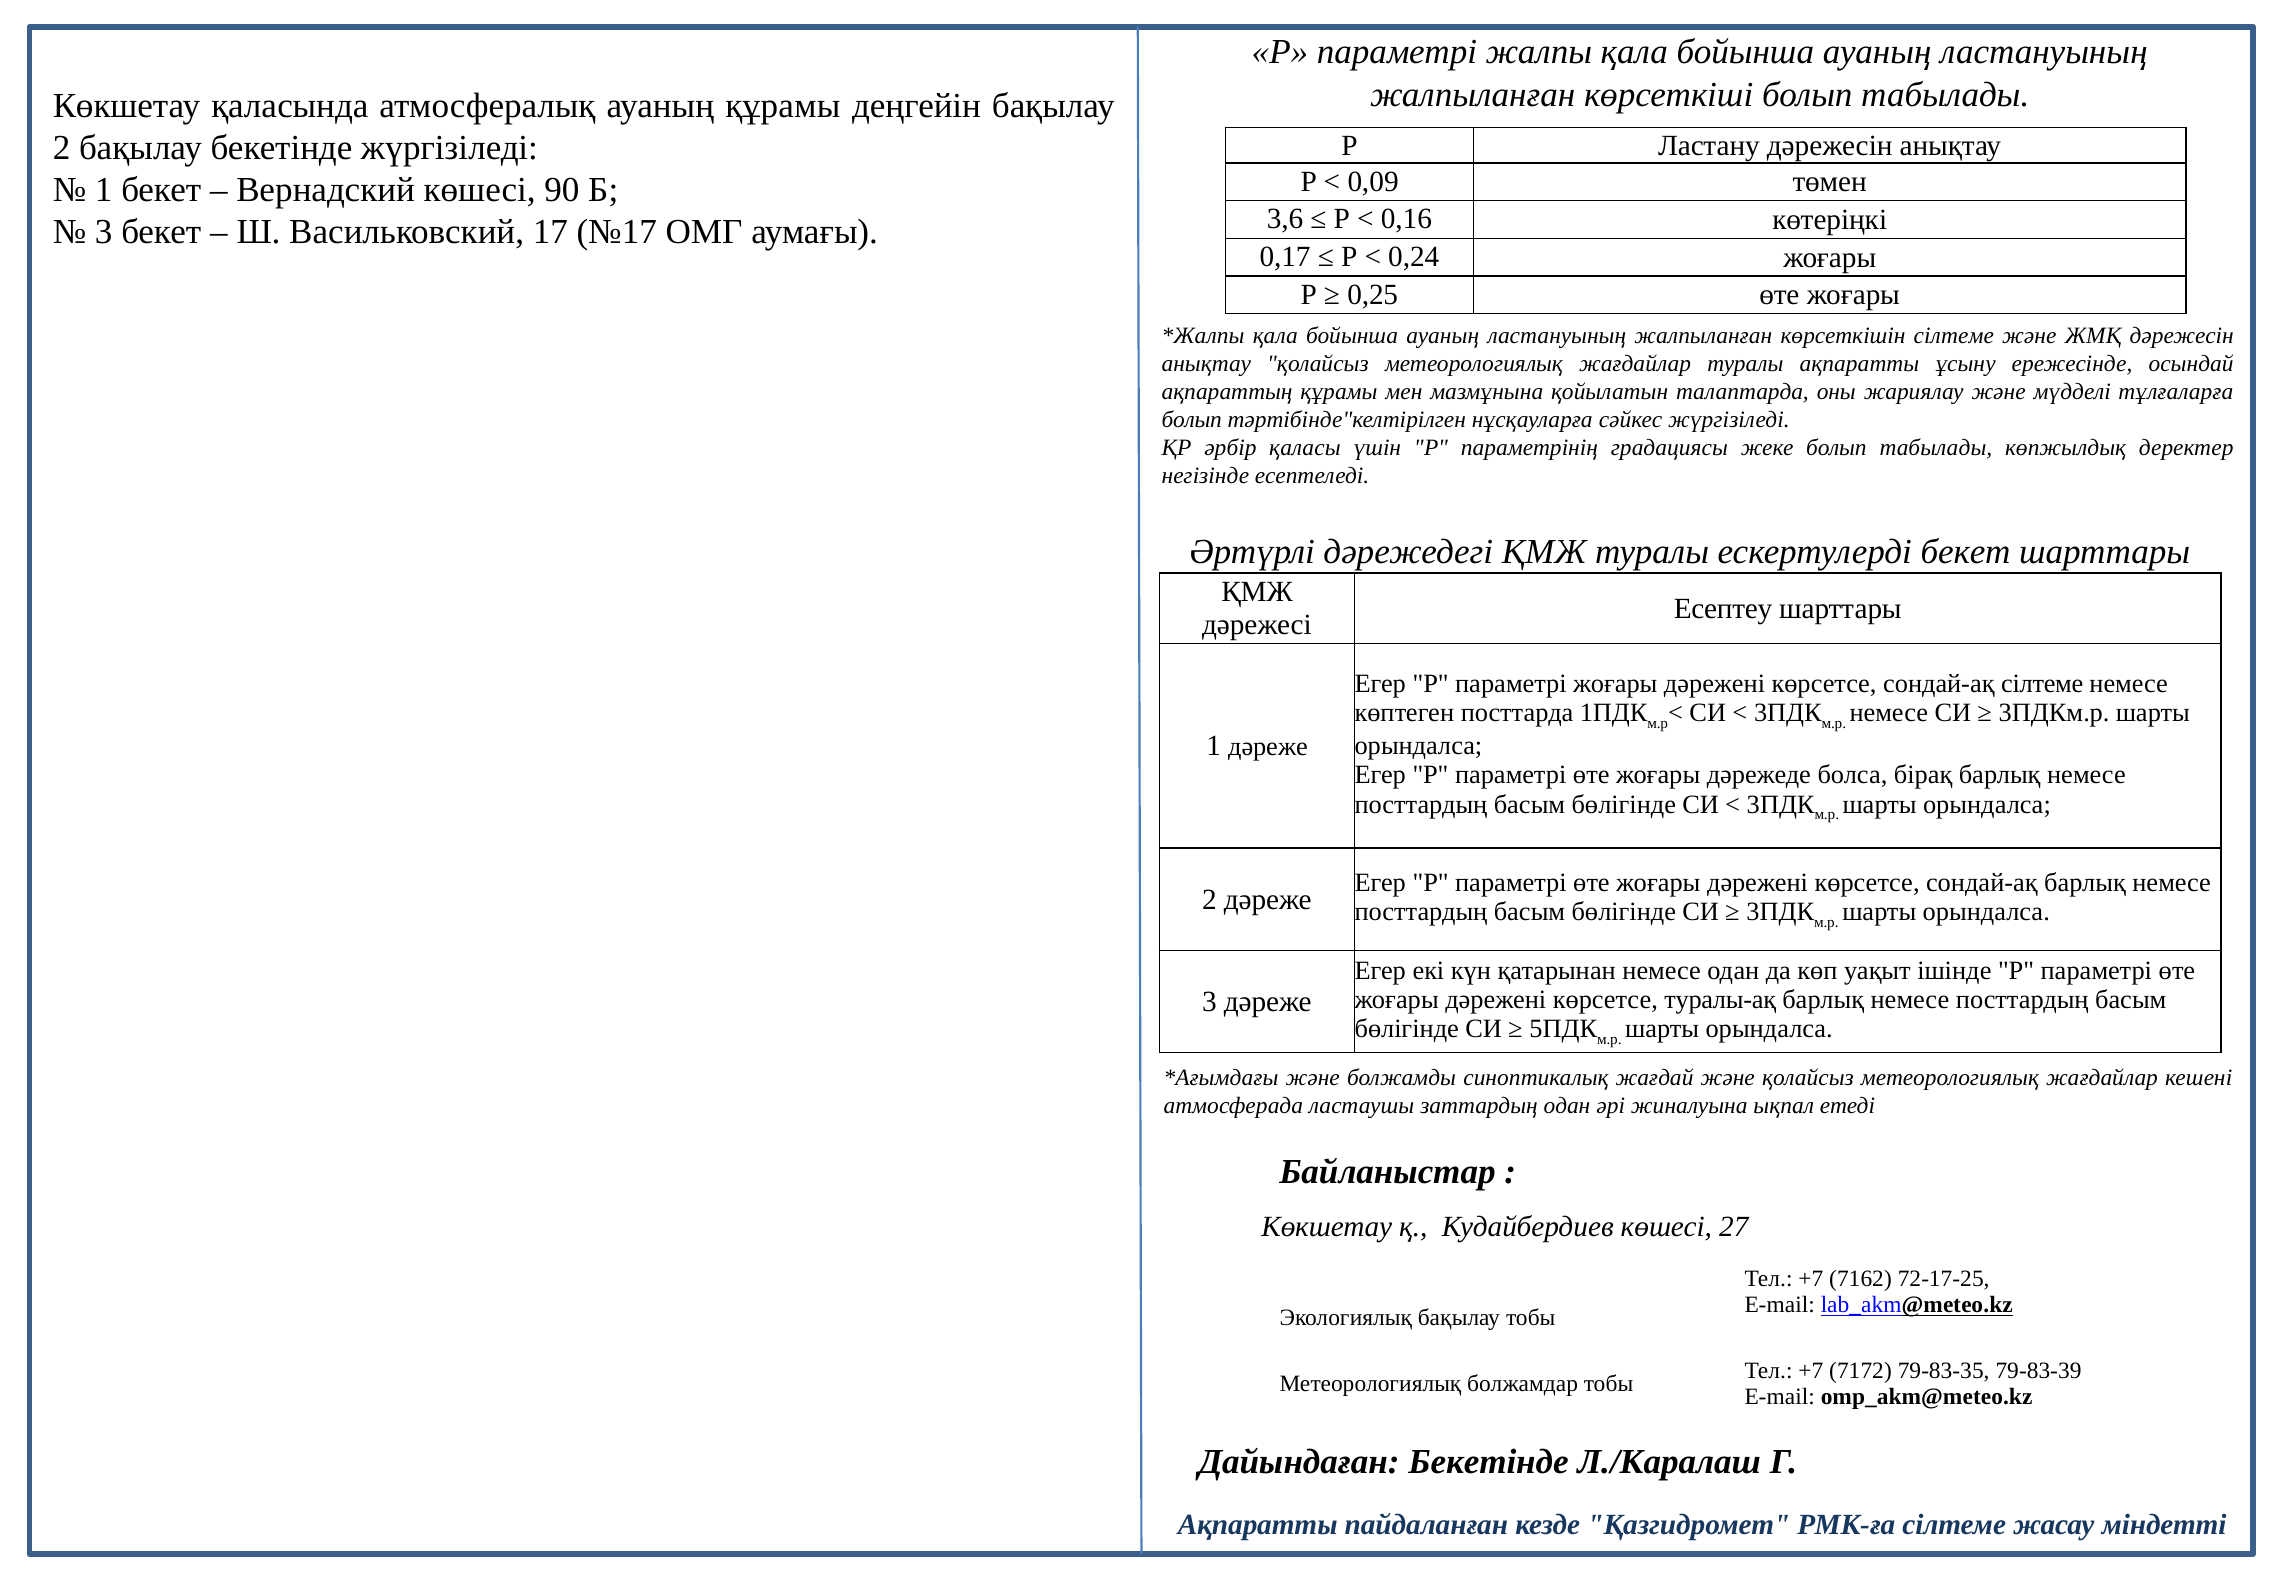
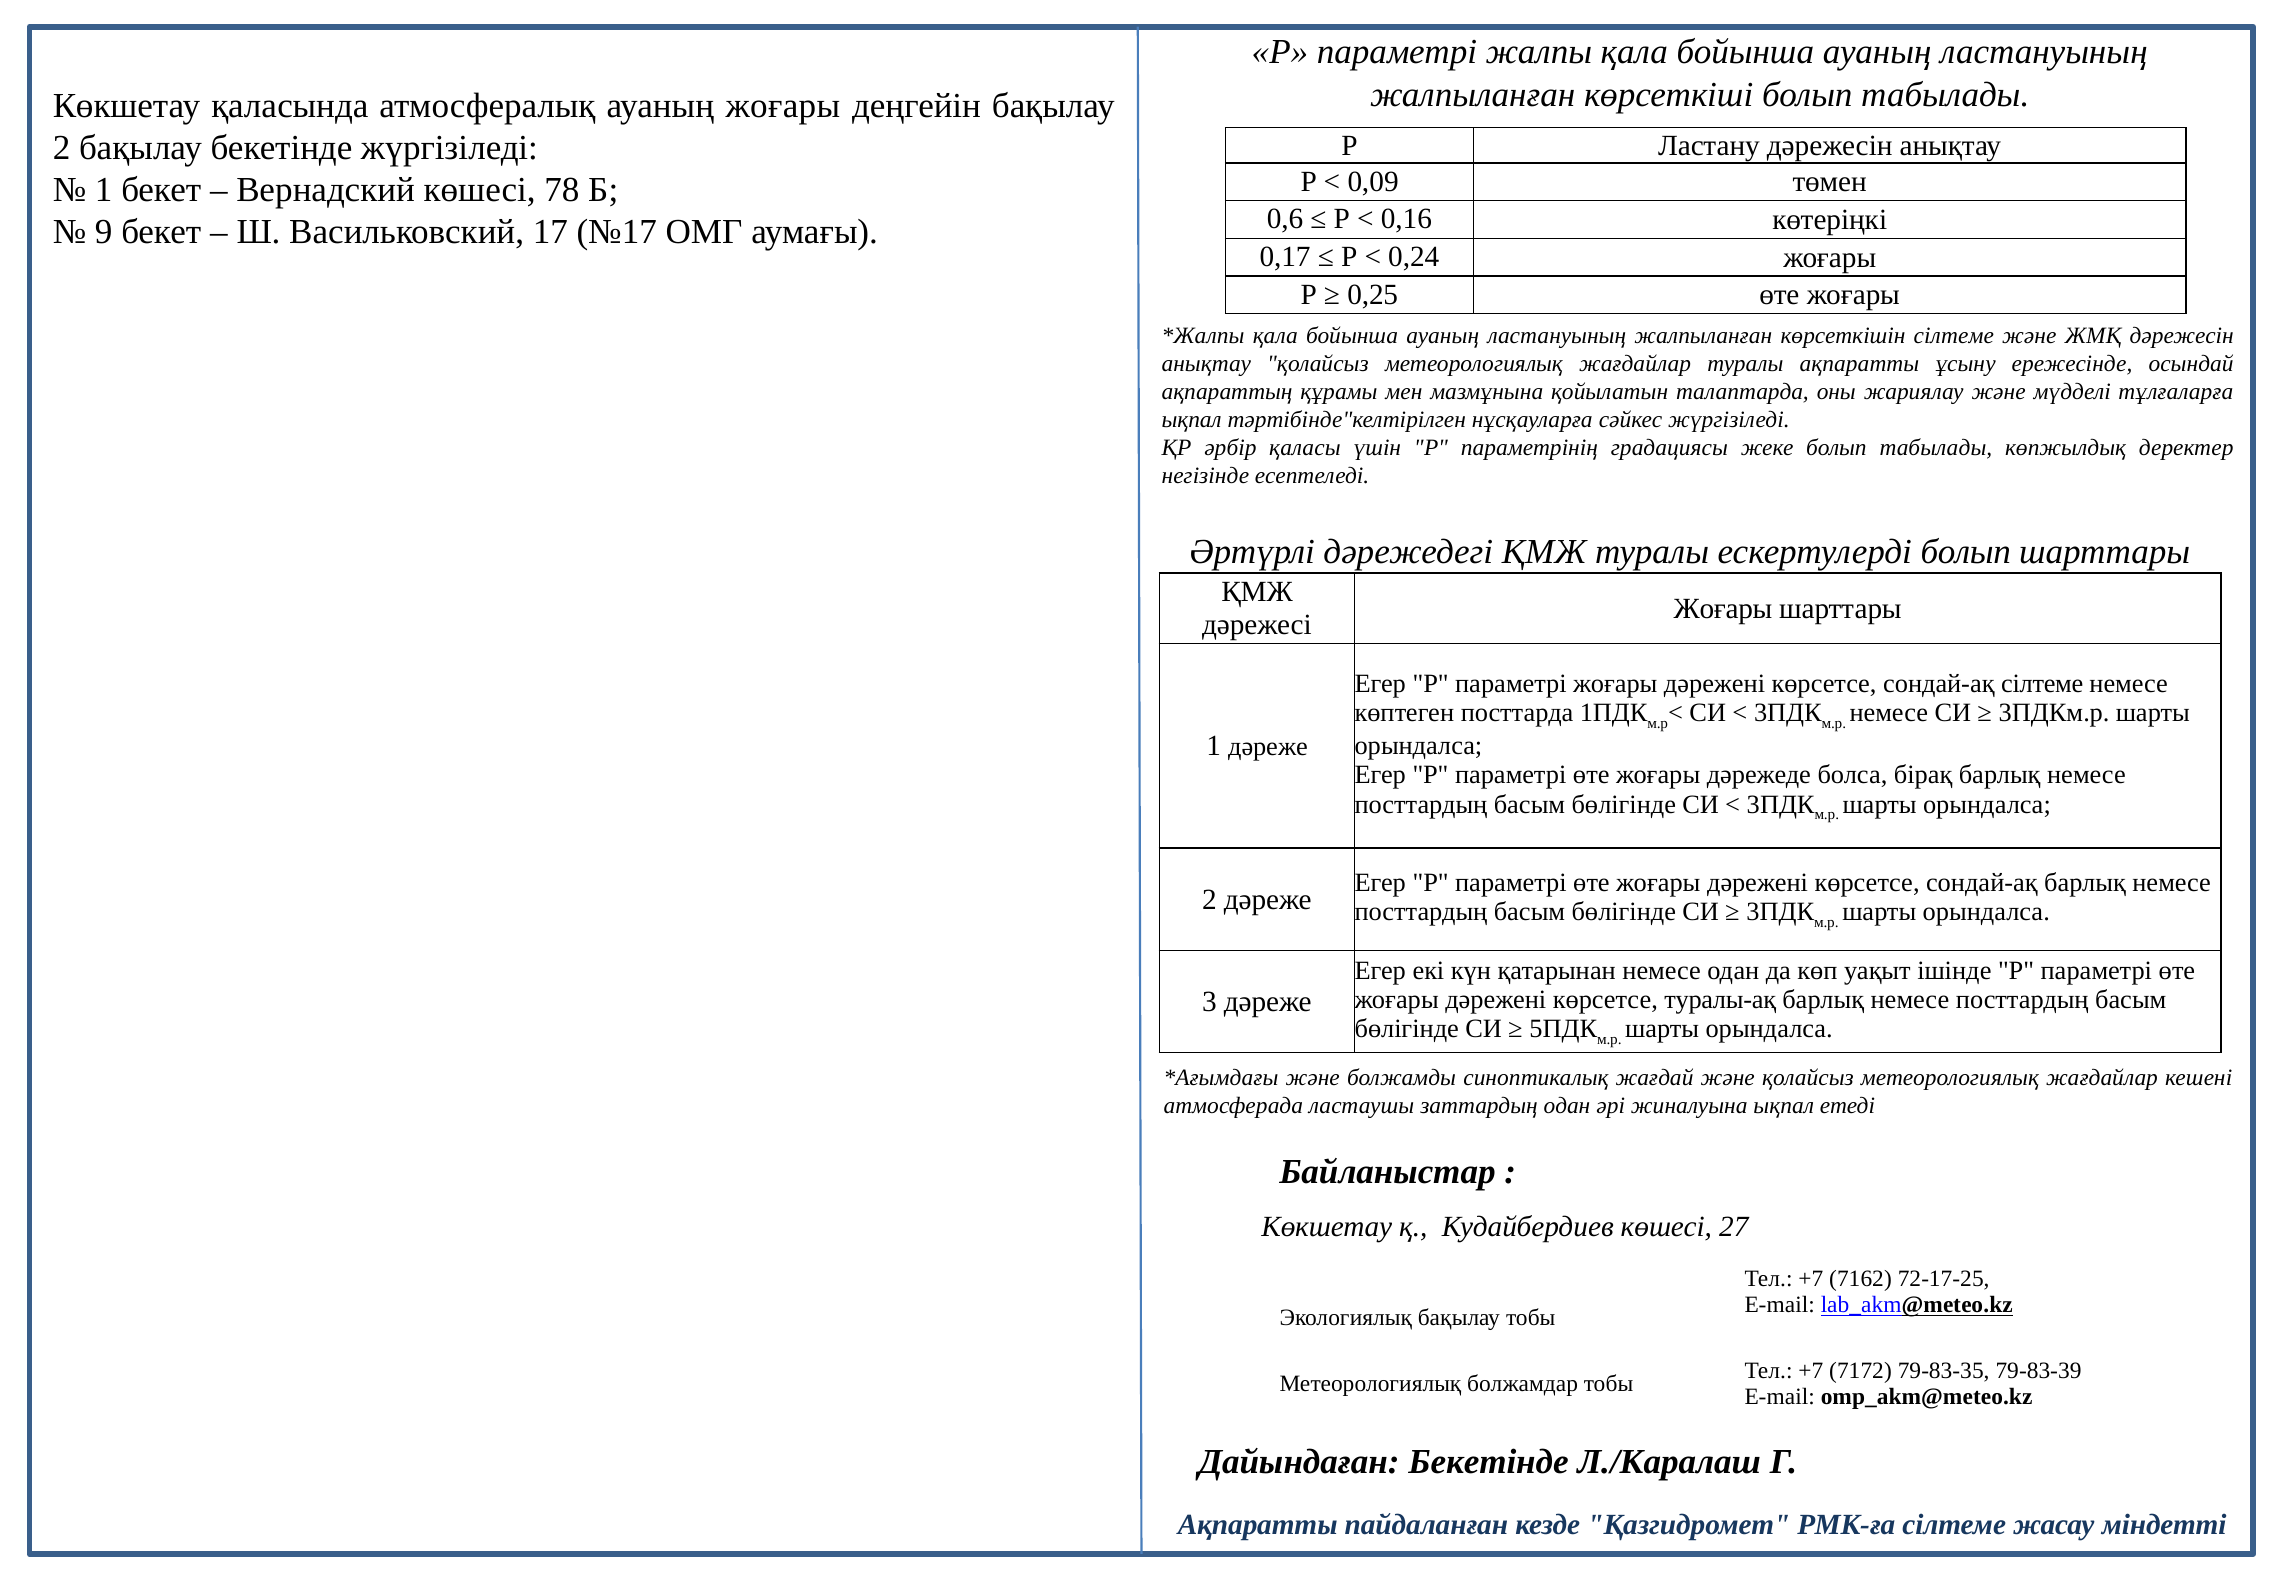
ауаның құрамы: құрамы -> жоғары (783, 106)
90: 90 -> 78 (562, 190)
3,6: 3,6 -> 0,6 (1285, 219)
3: 3 -> 9 (104, 232)
болып: болып -> ықпал (1192, 420)
ескертулерді бекет: бекет -> болып (1966, 551)
Есептеу: Есептеу -> Жоғары (1723, 608)
